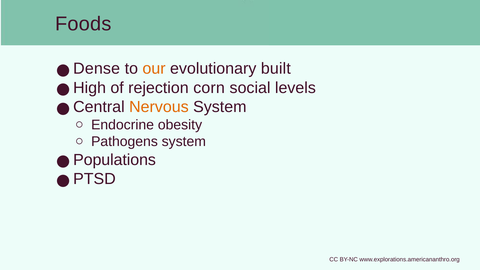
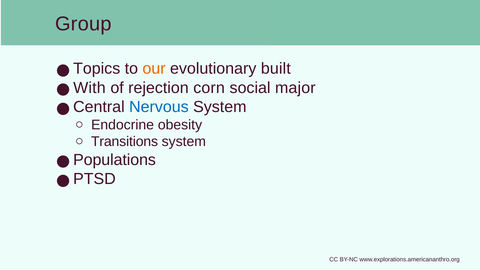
Foods: Foods -> Group (83, 24)
Dense: Dense -> Topics (97, 69)
High: High -> With (89, 88)
levels: levels -> major (295, 88)
Nervous colour: orange -> blue (159, 107)
Pathogens: Pathogens -> Transitions (125, 142)
